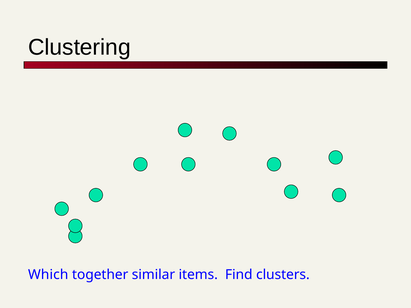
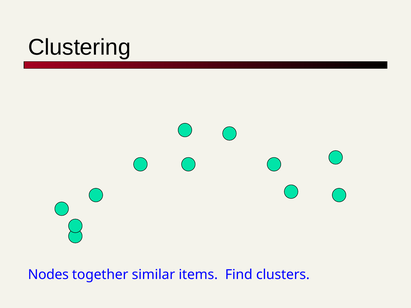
Which: Which -> Nodes (48, 275)
